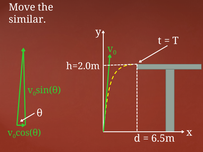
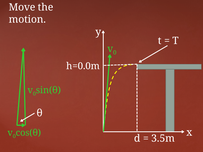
similar: similar -> motion (27, 19)
h=2.0m: h=2.0m -> h=0.0m (83, 66)
6.5m: 6.5m -> 3.5m (163, 139)
